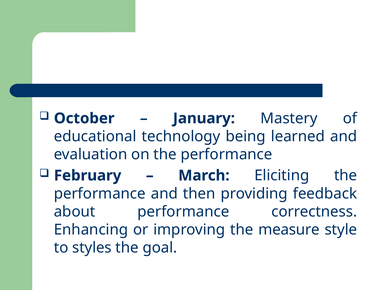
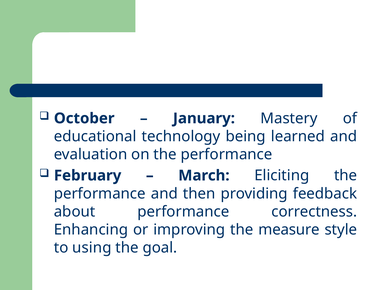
styles: styles -> using (92, 248)
